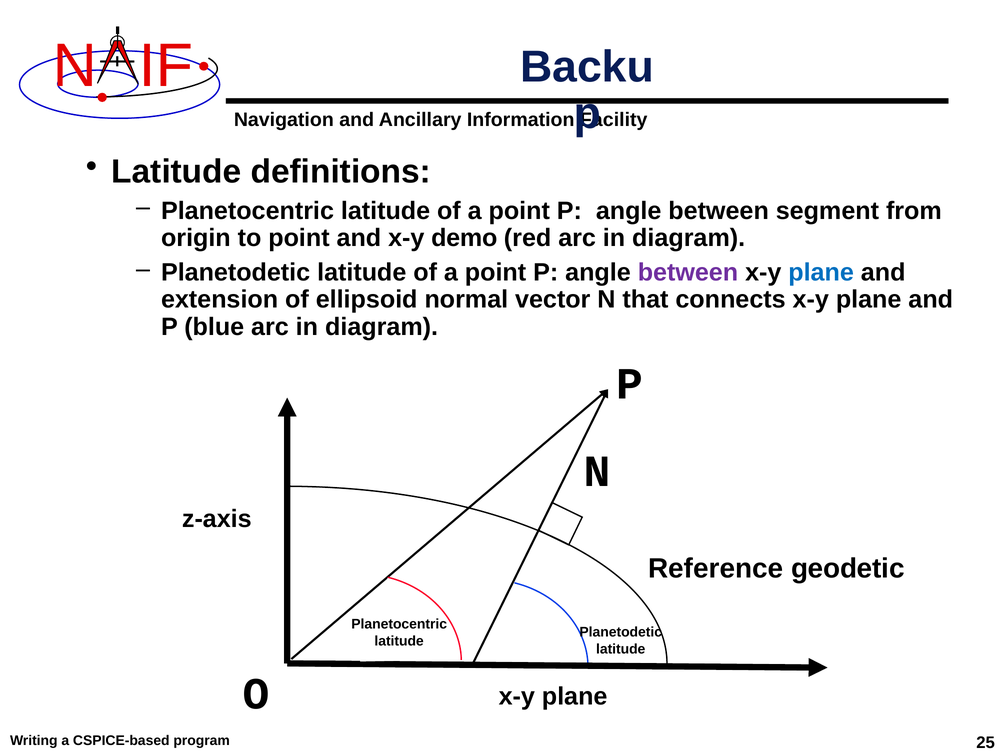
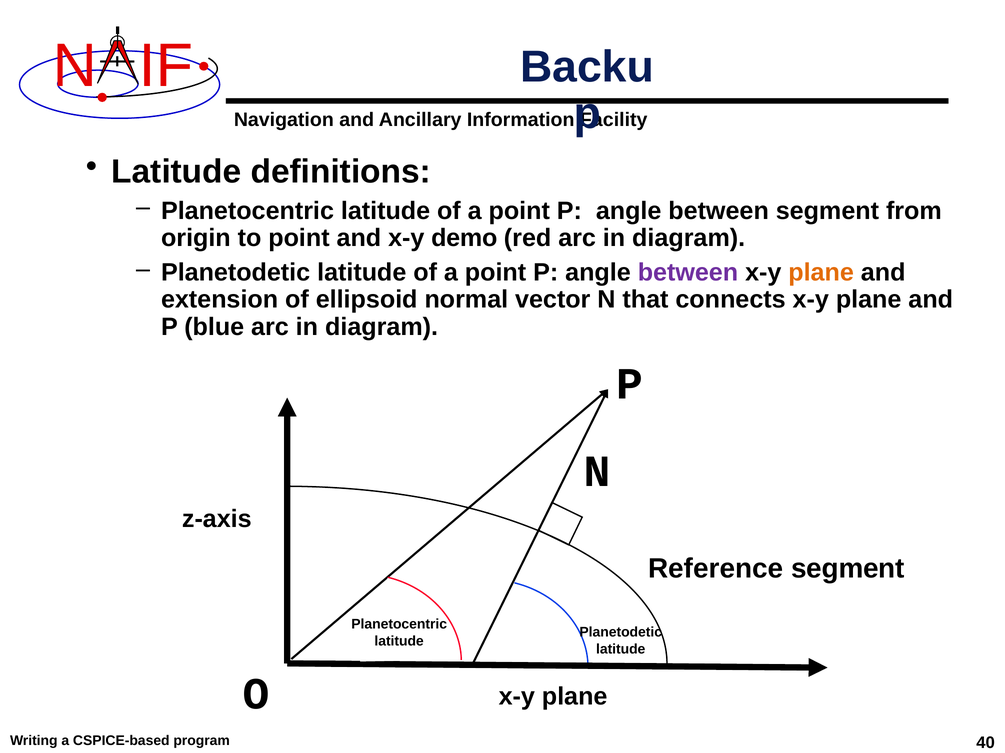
plane colour: blue -> orange (821, 273)
Reference geodetic: geodetic -> segment (848, 569)
25: 25 -> 40 (986, 743)
